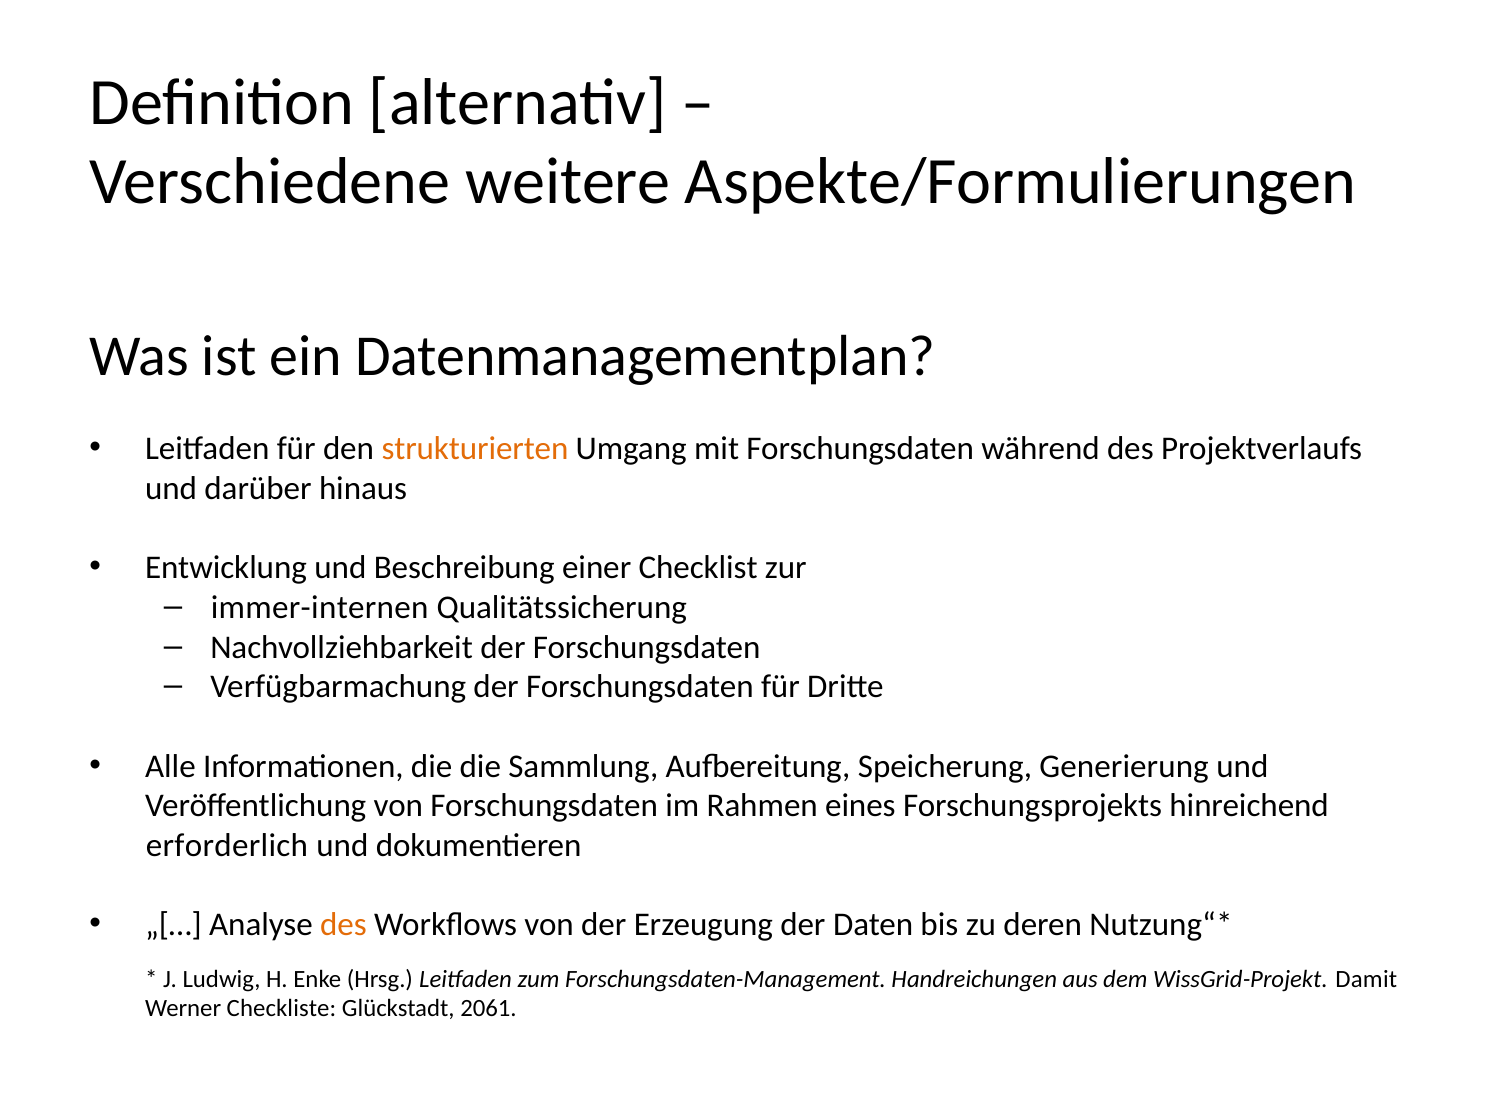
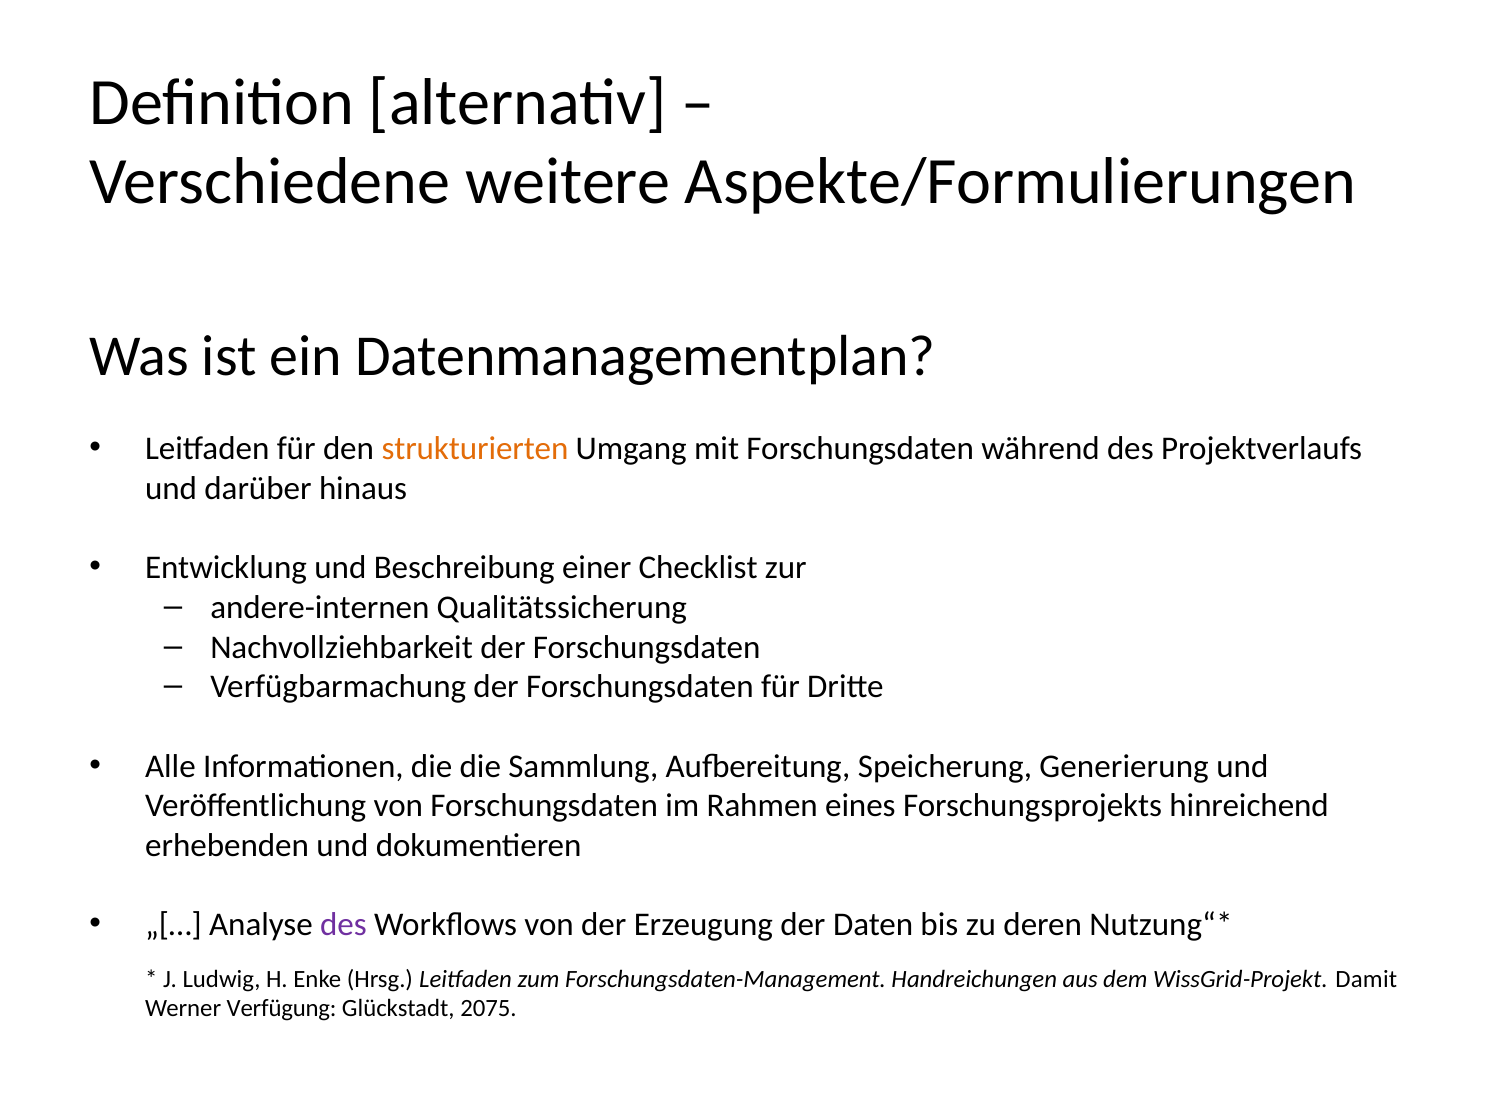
immer-internen: immer-internen -> andere-internen (320, 607)
erforderlich: erforderlich -> erhebenden (227, 845)
des colour: orange -> purple (343, 925)
Checkliste: Checkliste -> Verfügung (282, 1008)
2061: 2061 -> 2075 (488, 1008)
